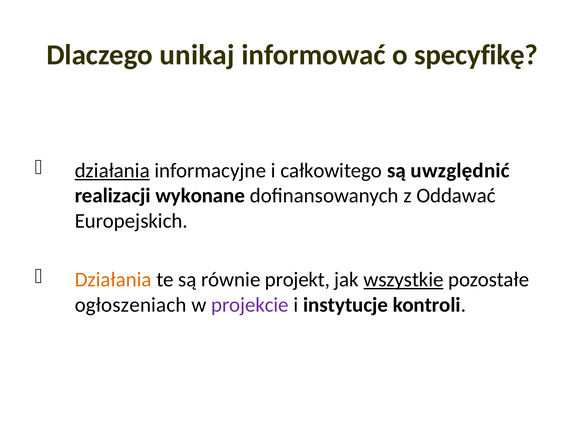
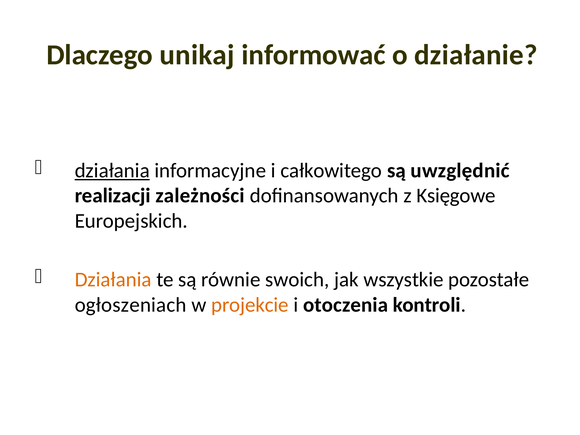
specyfikę: specyfikę -> działanie (476, 55)
wykonane: wykonane -> zależności (200, 196)
Oddawać: Oddawać -> Księgowe (456, 196)
projekt: projekt -> swoich (297, 280)
wszystkie underline: present -> none (403, 280)
projekcie colour: purple -> orange (250, 305)
instytucje: instytucje -> otoczenia (346, 305)
